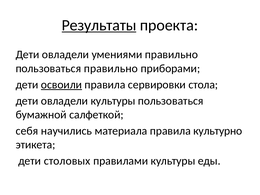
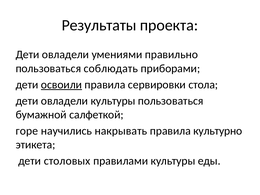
Результаты underline: present -> none (99, 25)
пользоваться правильно: правильно -> соблюдать (111, 68)
себя: себя -> горе (27, 131)
материала: материала -> накрывать (121, 131)
